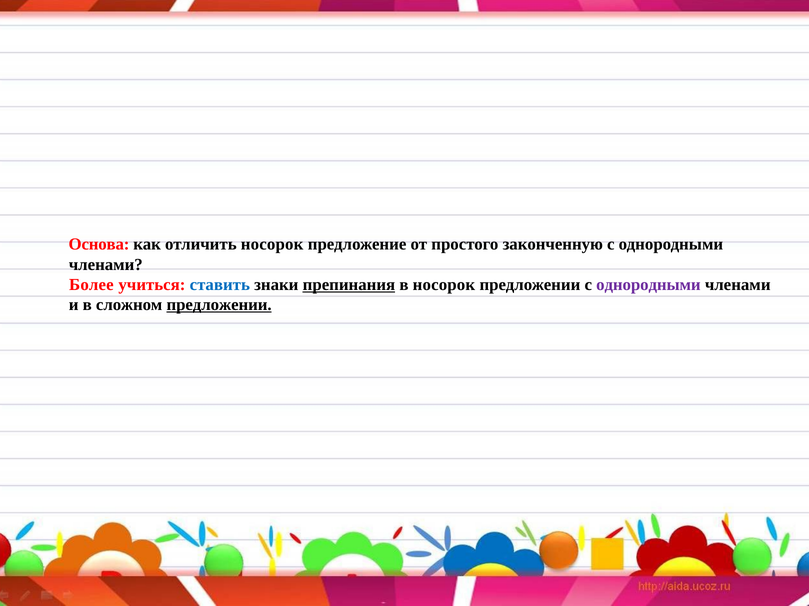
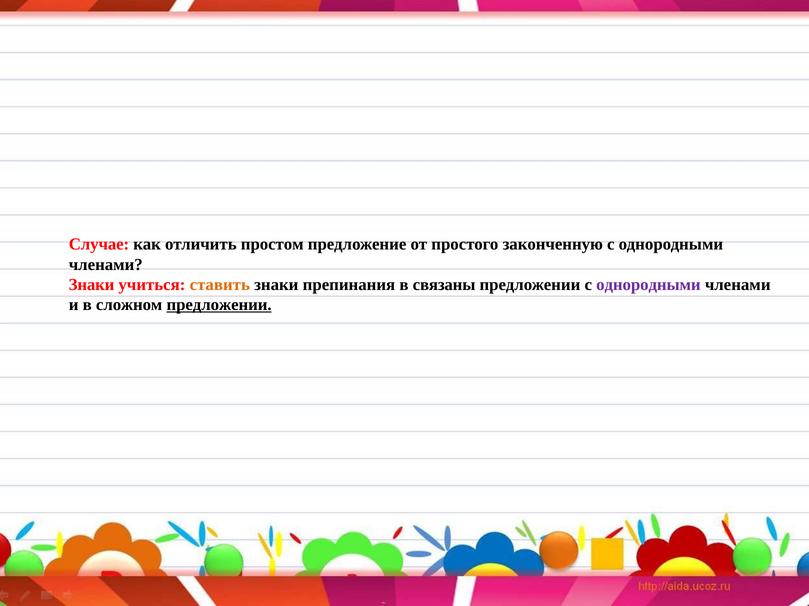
Основа: Основа -> Случае (99, 245)
отличить носорок: носорок -> простом (272, 245)
Более: Более -> Знаки (92, 285)
ставить colour: blue -> orange (220, 285)
препинания underline: present -> none (349, 285)
в носорок: носорок -> связаны (444, 285)
